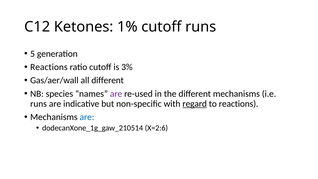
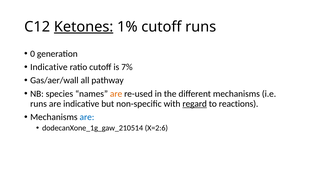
Ketones underline: none -> present (84, 27)
5: 5 -> 0 (33, 54)
Reactions: Reactions -> Indicative (49, 67)
3%: 3% -> 7% (127, 67)
all different: different -> pathway (108, 80)
are colour: purple -> orange (116, 94)
